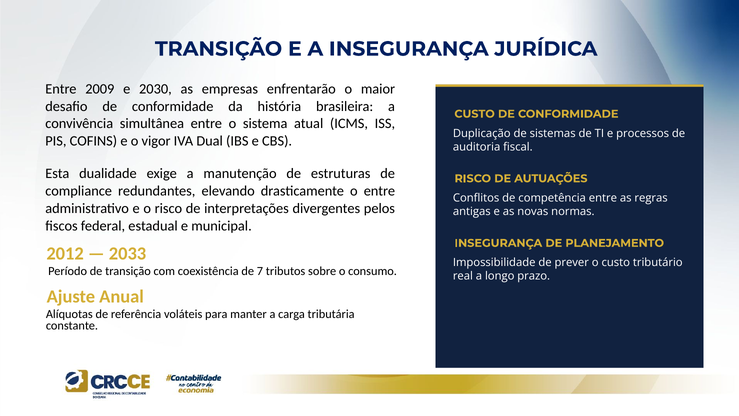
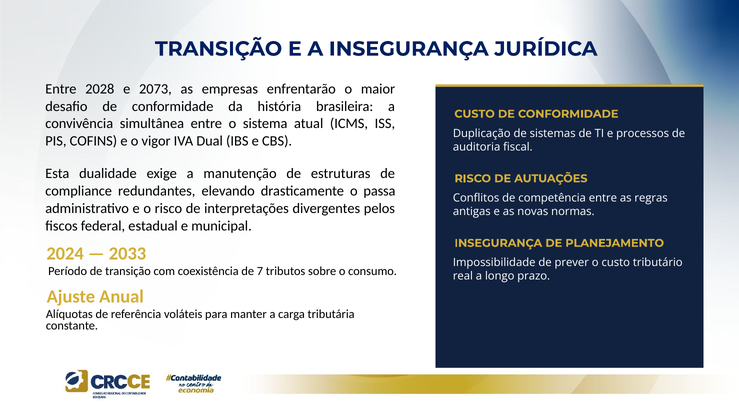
2009: 2009 -> 2028 (100, 89)
2030: 2030 -> 2073 (155, 89)
o entre: entre -> passa (379, 191)
2012: 2012 -> 2024 (65, 253)
